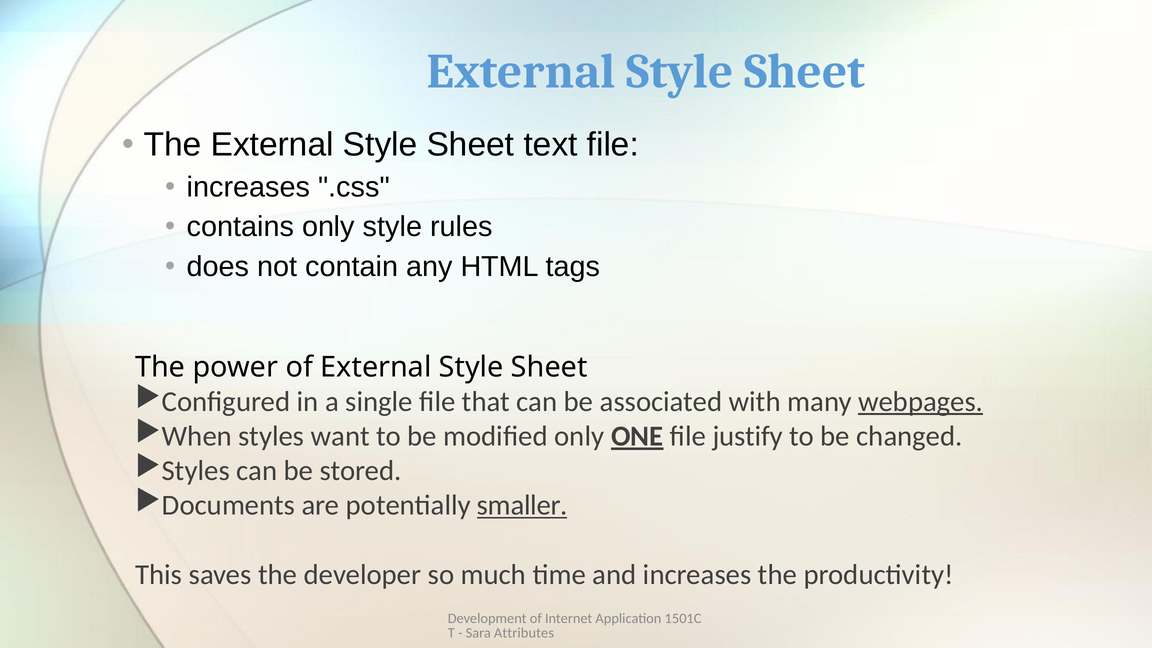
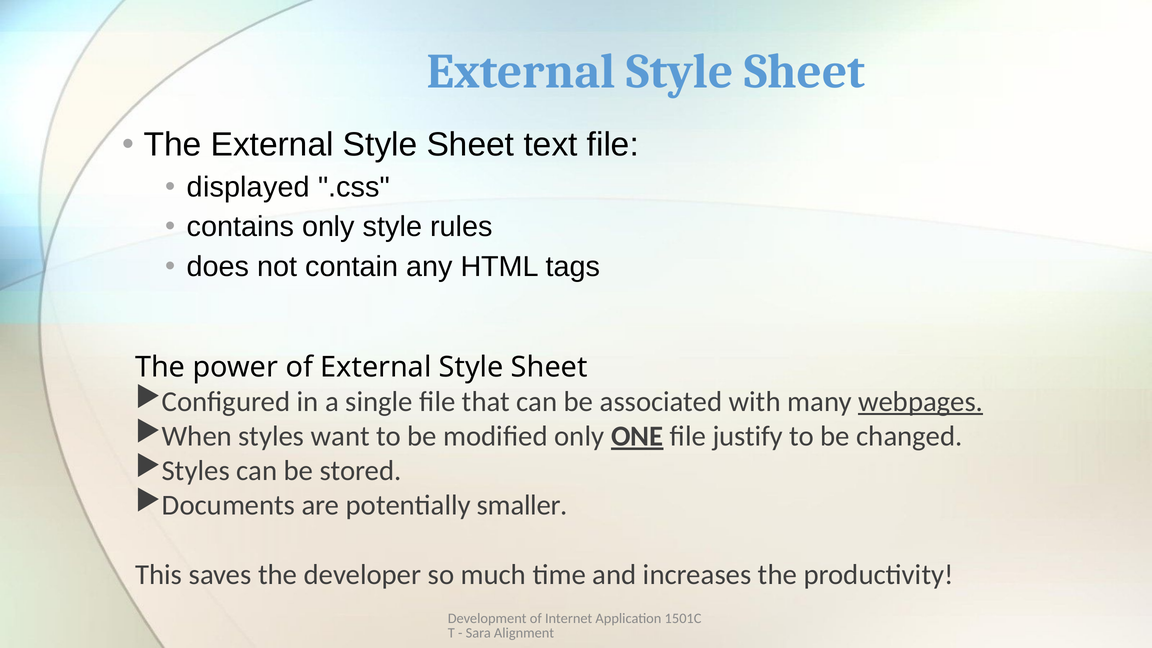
increases: increases -> displayed (248, 187)
smaller underline: present -> none (522, 505)
Attributes: Attributes -> Alignment (524, 633)
